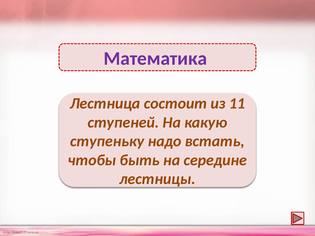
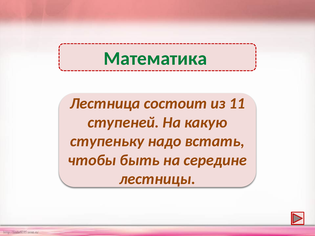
Математика colour: purple -> green (155, 59)
